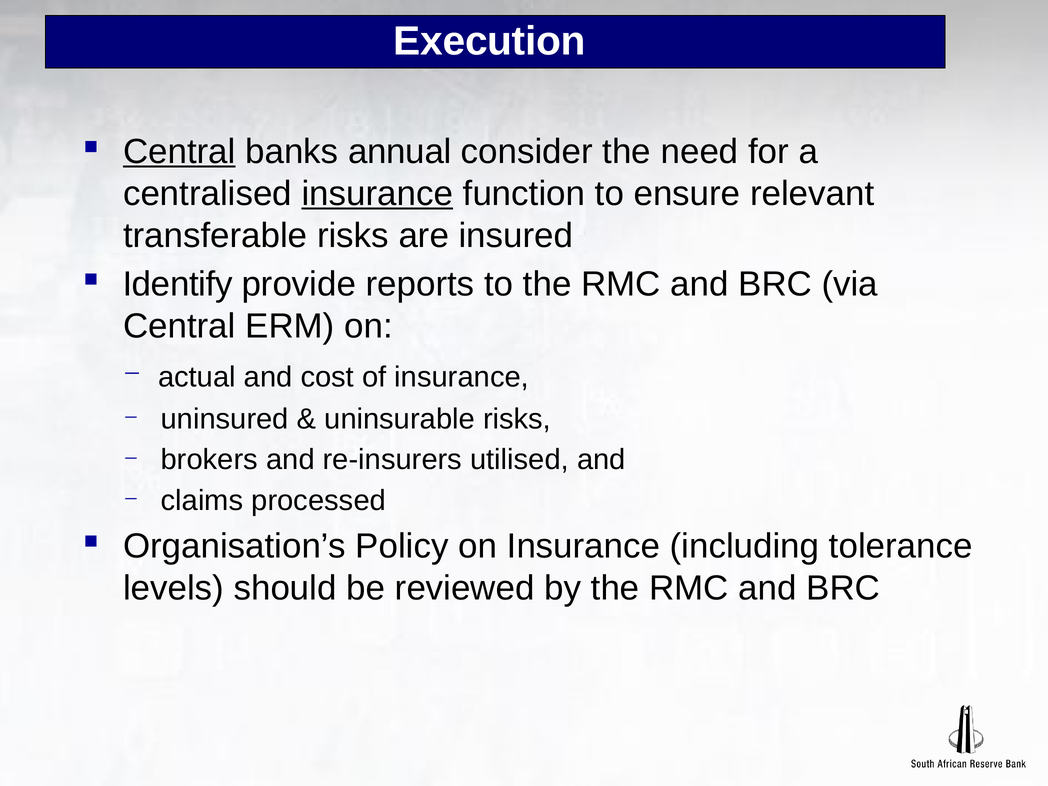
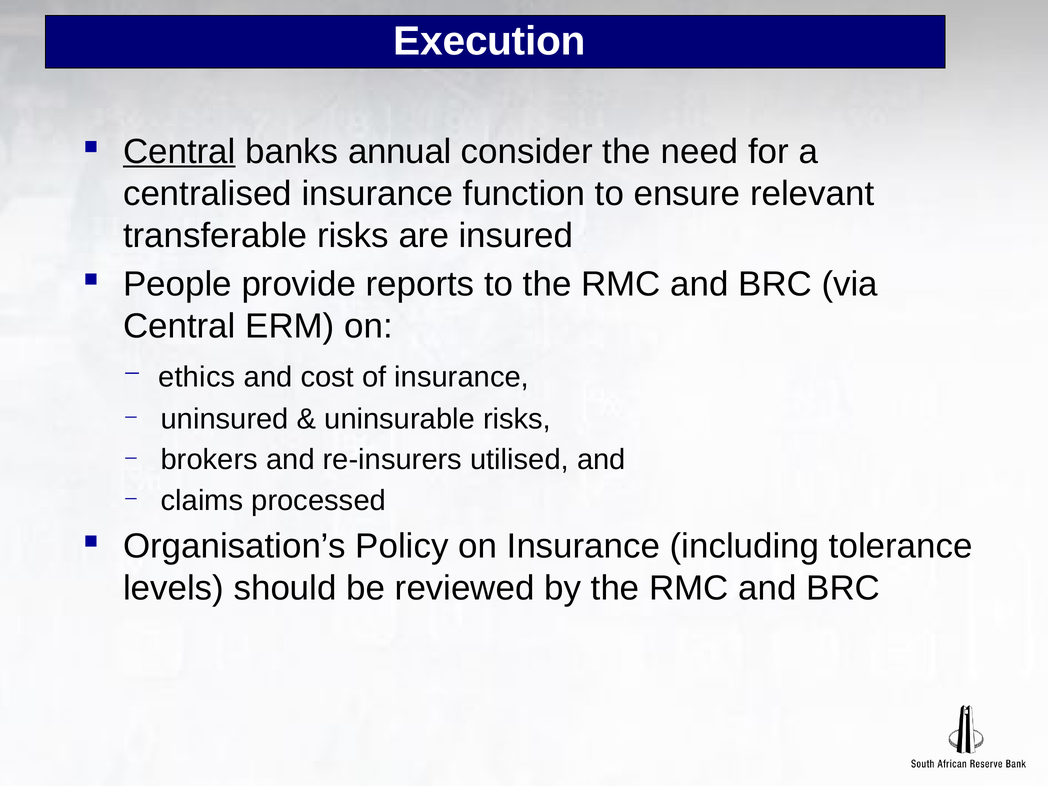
insurance underline: present -> none (377, 194)
Identify: Identify -> People (177, 284)
actual: actual -> ethics (197, 377)
